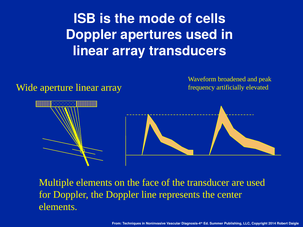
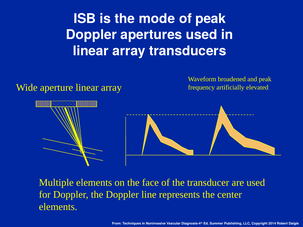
of cells: cells -> peak (211, 19)
